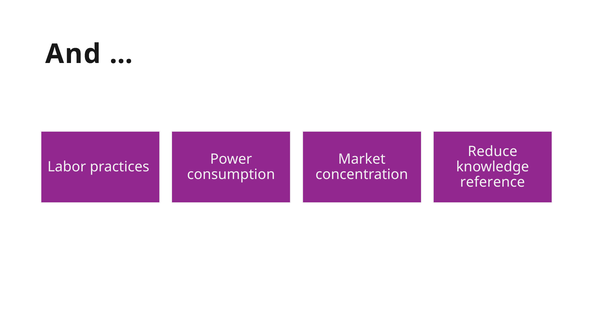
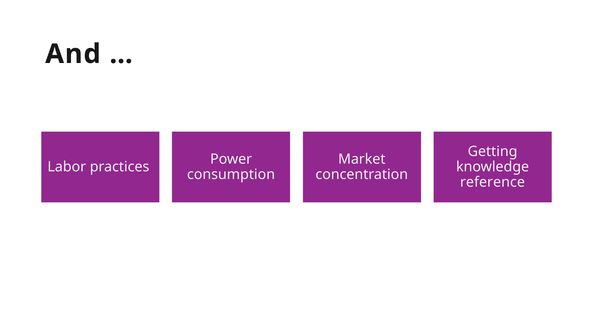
Reduce: Reduce -> Getting (493, 151)
